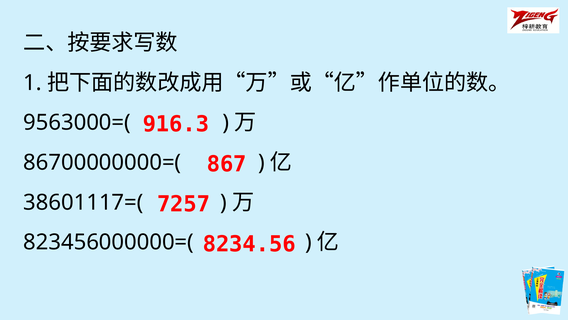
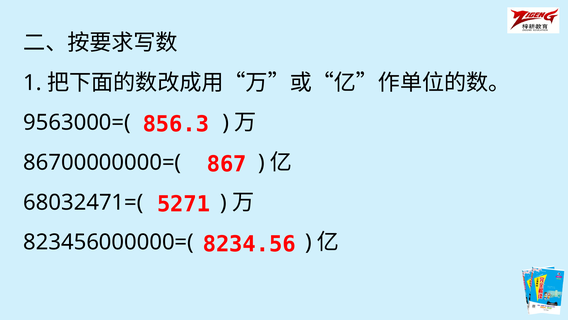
916.3: 916.3 -> 856.3 (176, 124)
7257: 7257 -> 5271 (184, 204)
38601117=(: 38601117=( -> 68032471=( (83, 202)
